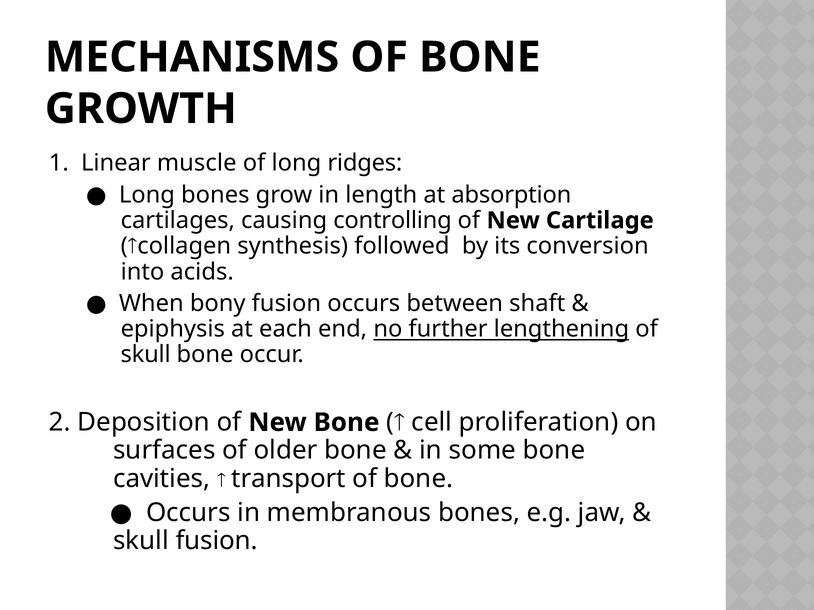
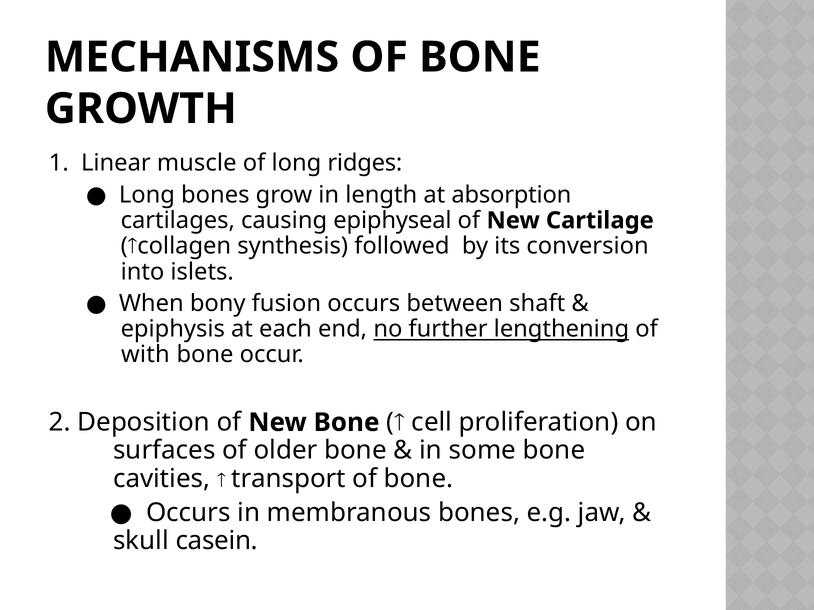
controlling: controlling -> epiphyseal (392, 221)
acids: acids -> islets (202, 272)
skull: skull -> with (145, 355)
skull fusion: fusion -> casein (217, 541)
